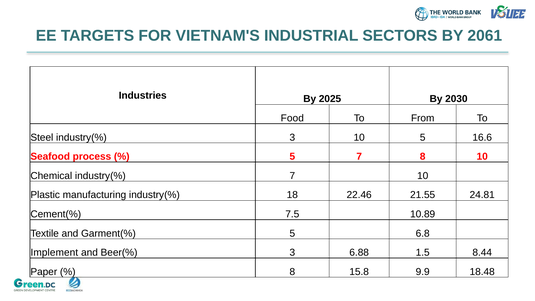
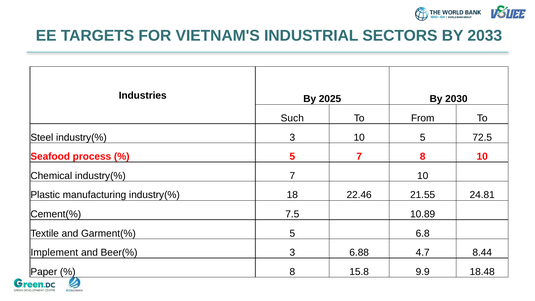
2061: 2061 -> 2033 (485, 36)
Food: Food -> Such (292, 118)
16.6: 16.6 -> 72.5 (482, 137)
1.5: 1.5 -> 4.7 (423, 253)
